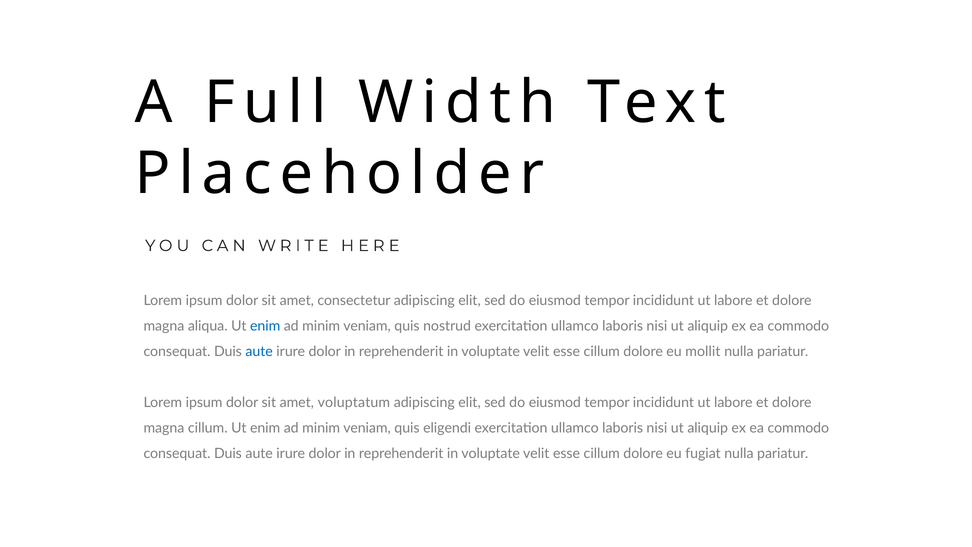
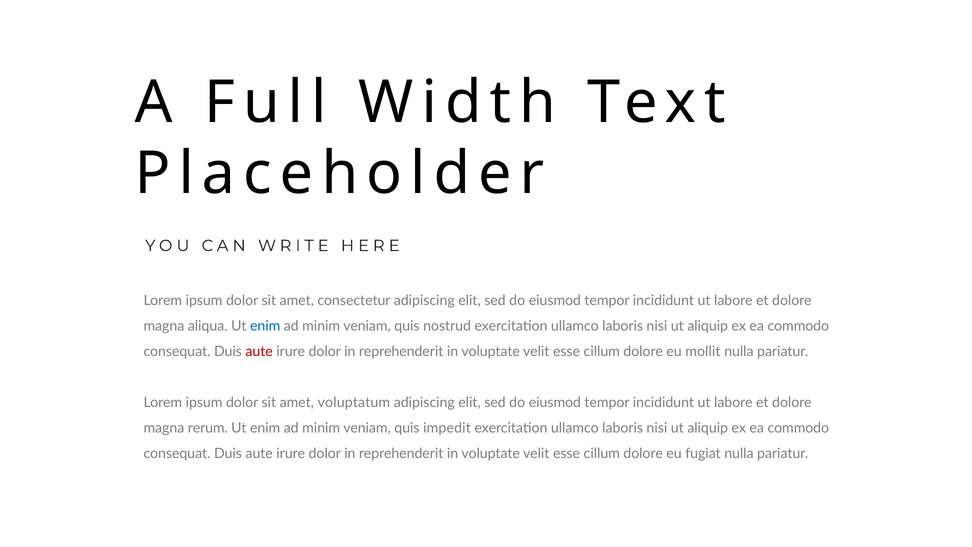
aute colour: blue -> red (259, 352)
magna cillum: cillum -> rerum (208, 428)
eligendi: eligendi -> impedit (447, 428)
